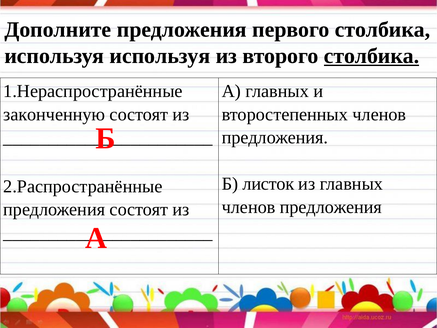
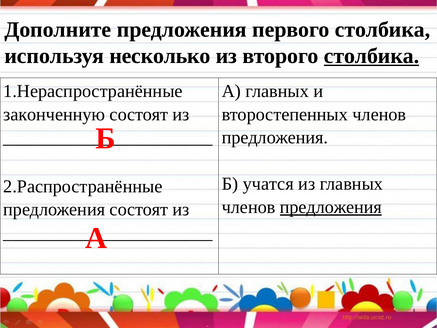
используя используя: используя -> несколько (160, 56)
листок: листок -> учатся (268, 184)
предложения underline: none -> present (331, 207)
